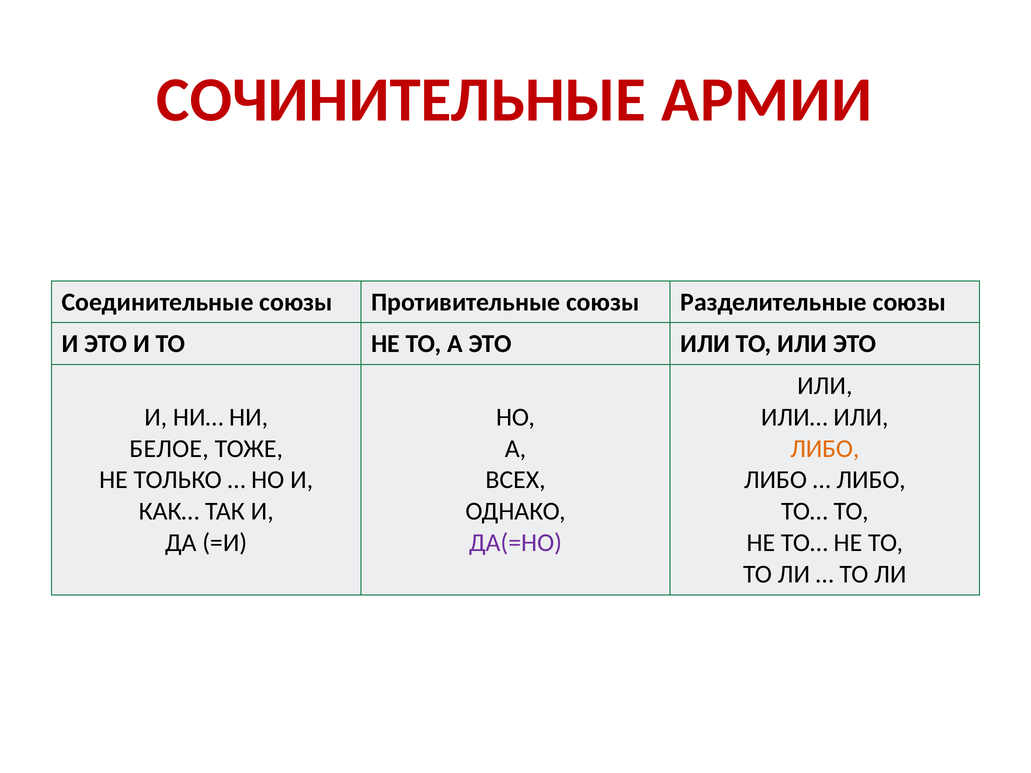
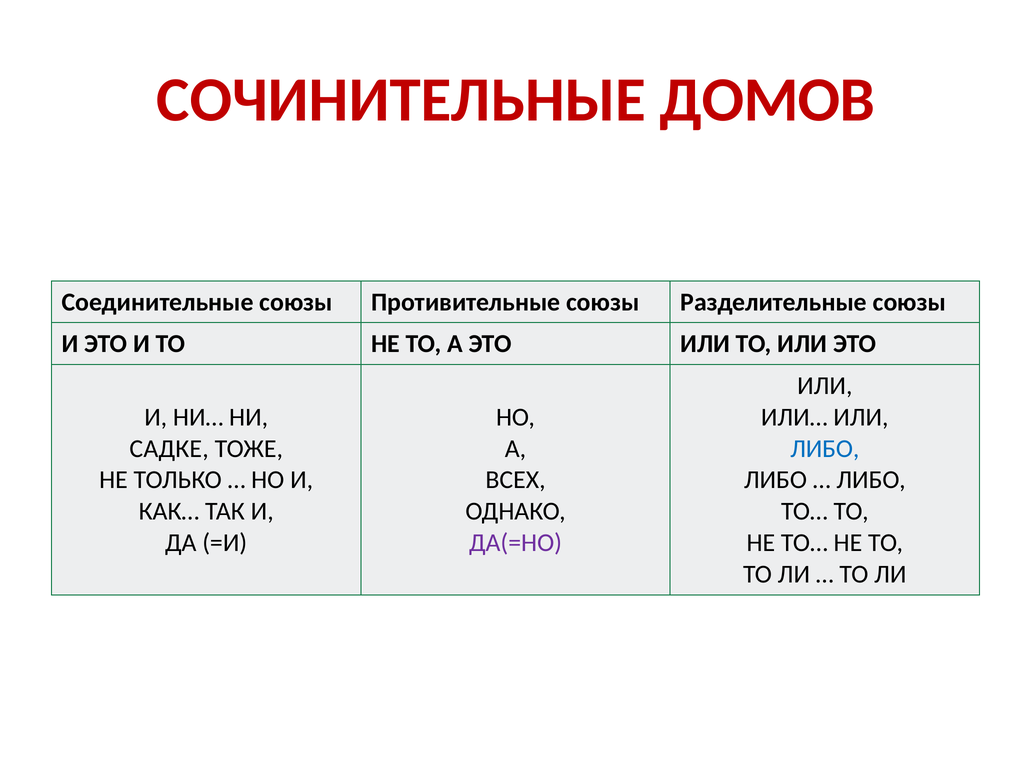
АРМИИ: АРМИИ -> ДОМОВ (768, 100)
БЕЛОЕ: БЕЛОЕ -> САДКЕ (169, 449)
ЛИБО colour: orange -> blue (825, 449)
